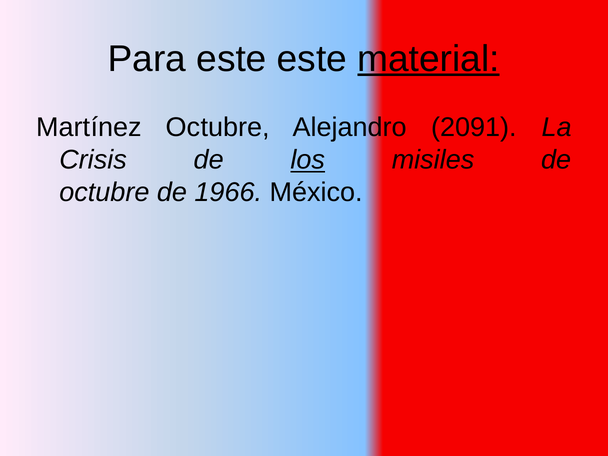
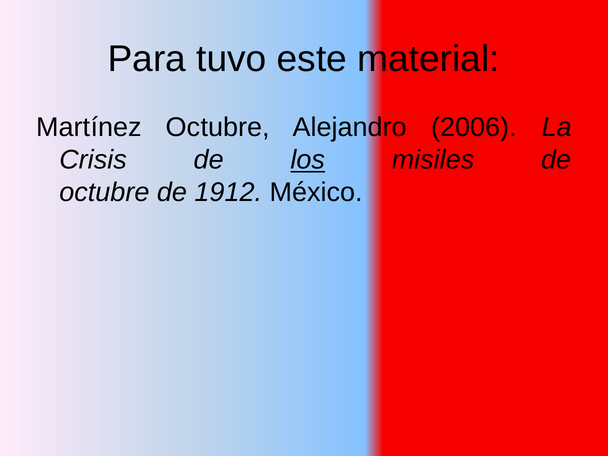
Para este: este -> tuvo (231, 59)
material underline: present -> none (428, 59)
2091: 2091 -> 2006 (474, 128)
1966: 1966 -> 1912 (228, 192)
